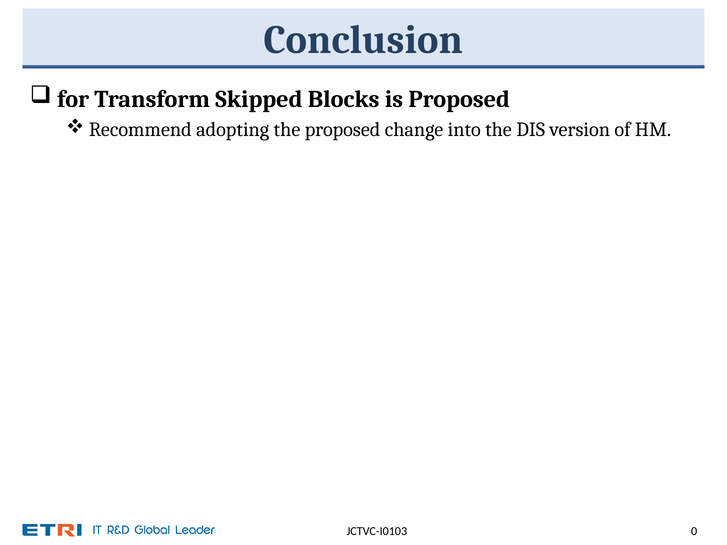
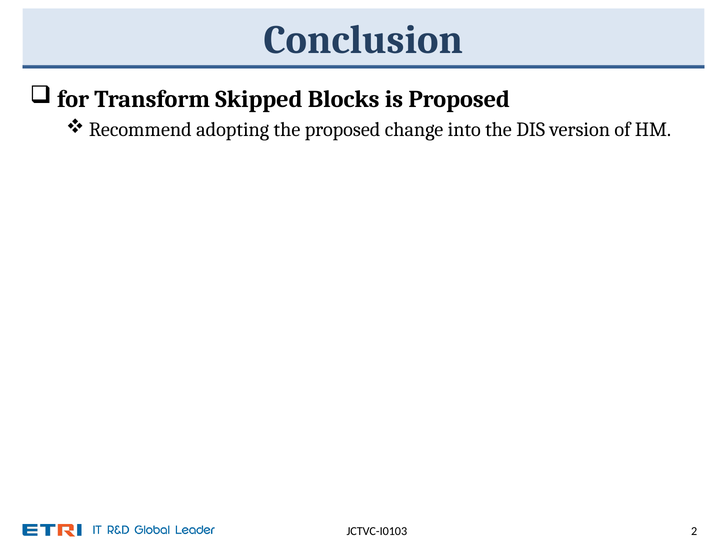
0: 0 -> 2 (694, 531)
